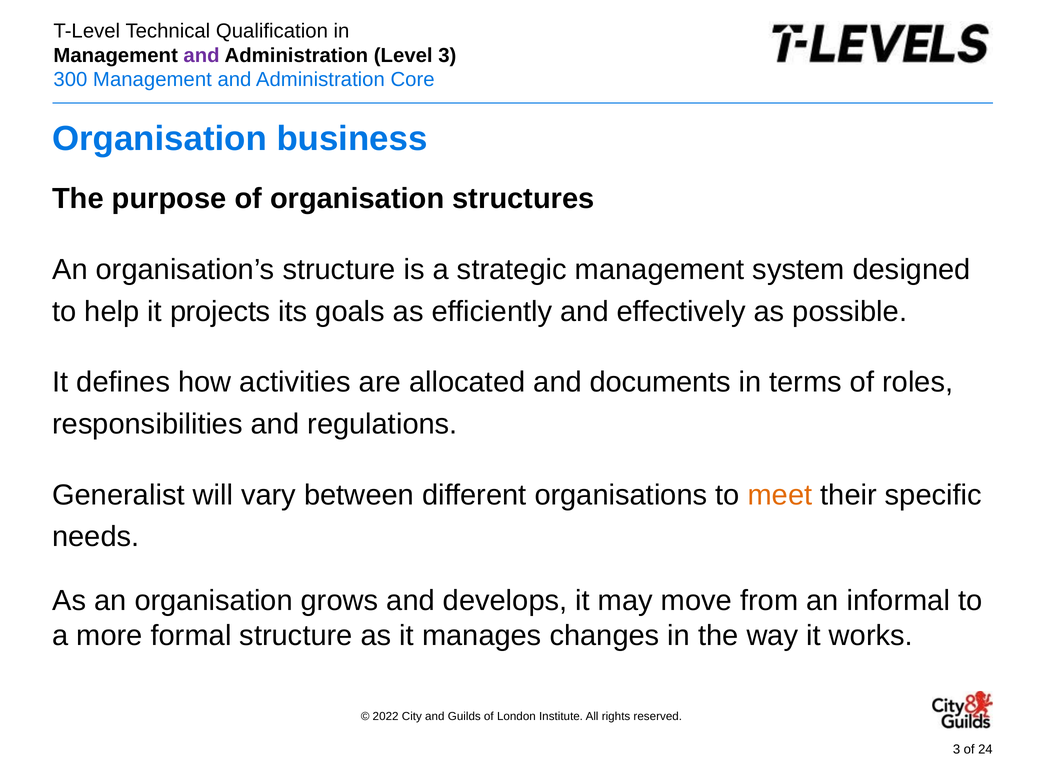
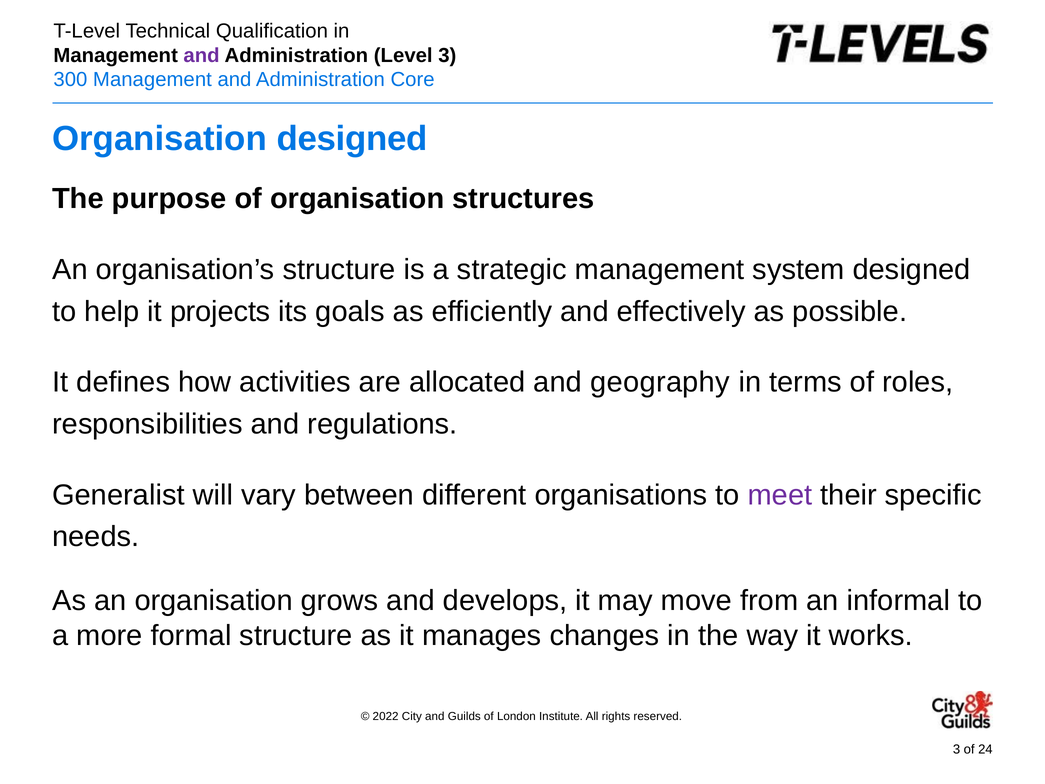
Organisation business: business -> designed (352, 139)
documents: documents -> geography (660, 382)
meet colour: orange -> purple (780, 495)
